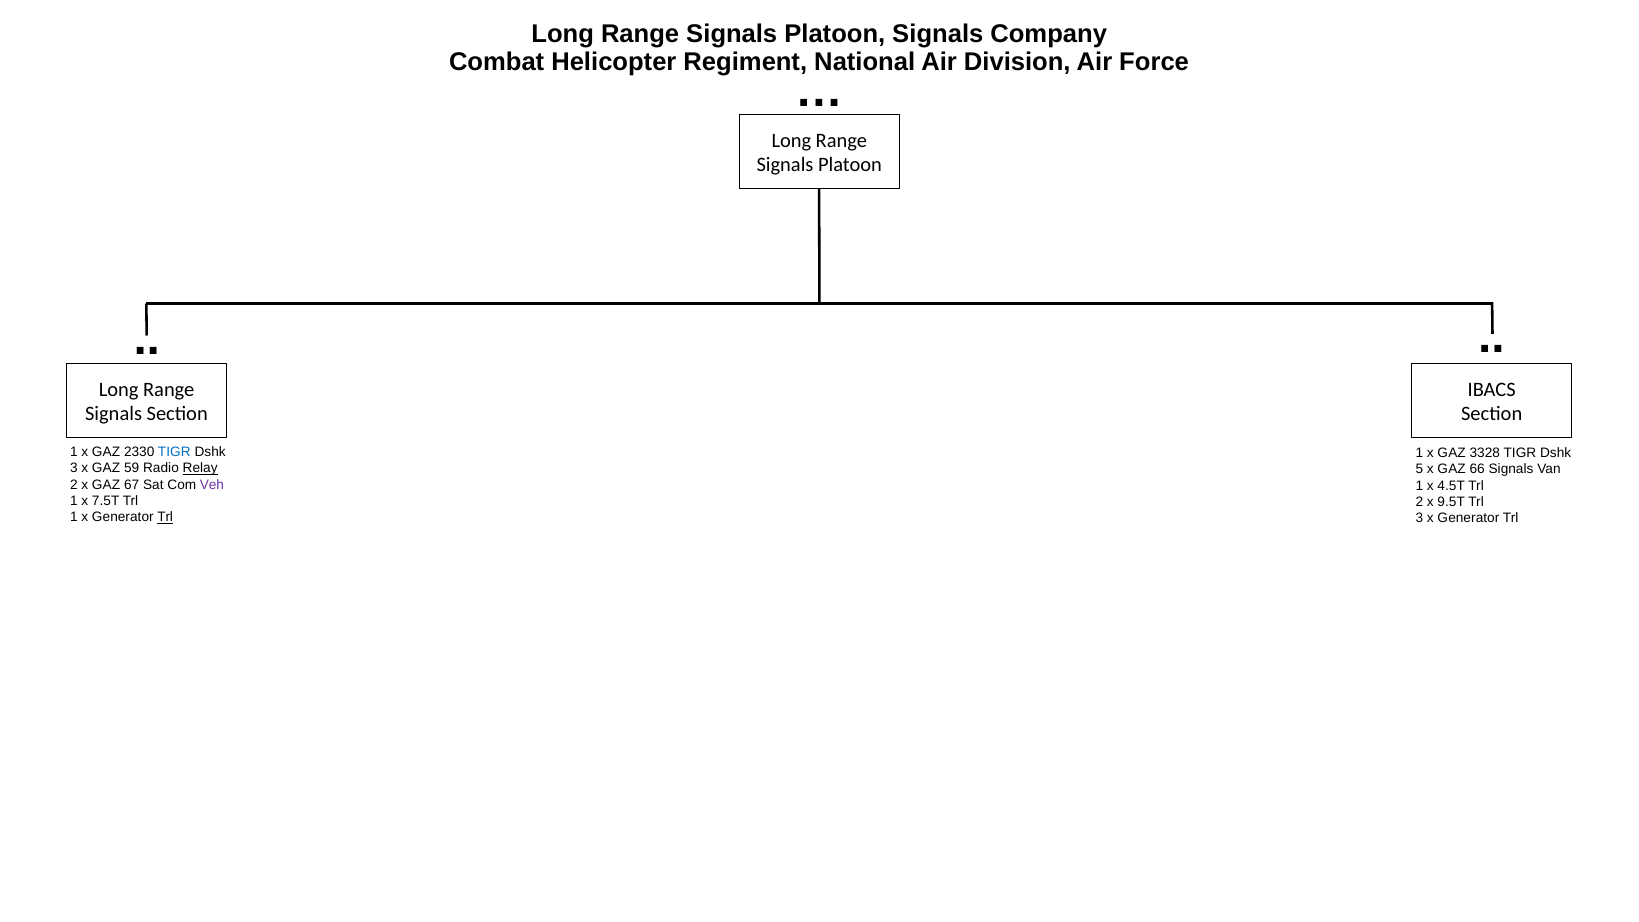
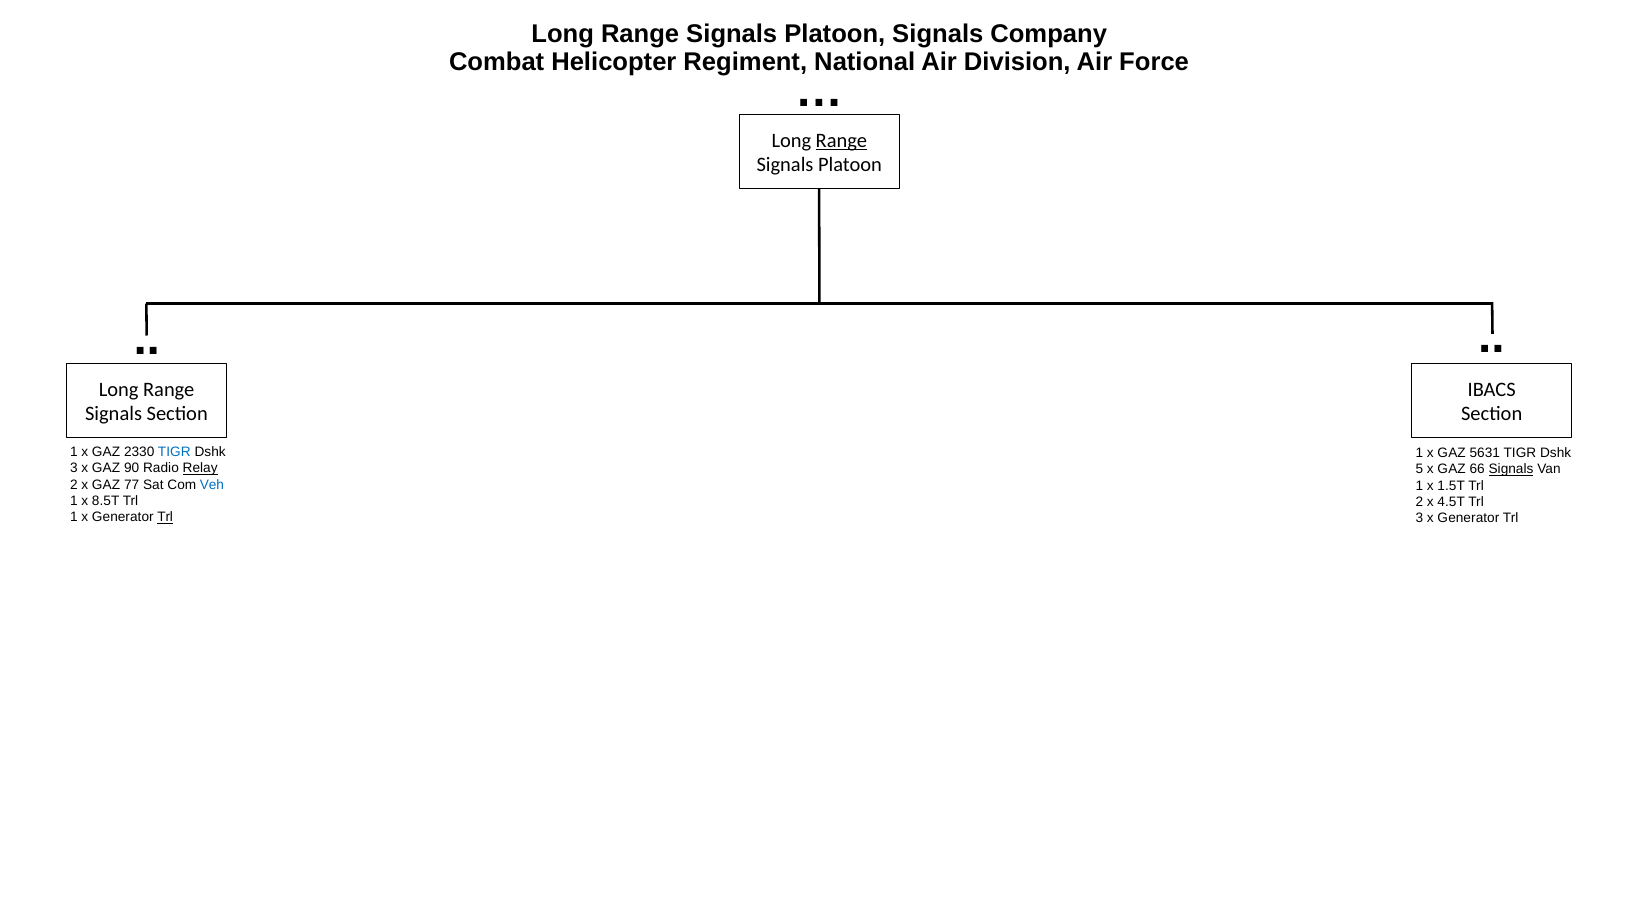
Range underline: none -> present (841, 140)
3328: 3328 -> 5631 (1485, 453)
59: 59 -> 90 (132, 468)
Signals underline: none -> present (1511, 469)
67: 67 -> 77 (132, 485)
Veh colour: purple -> blue (212, 485)
4.5T: 4.5T -> 1.5T (1451, 486)
7.5T: 7.5T -> 8.5T (106, 501)
9.5T: 9.5T -> 4.5T (1451, 502)
